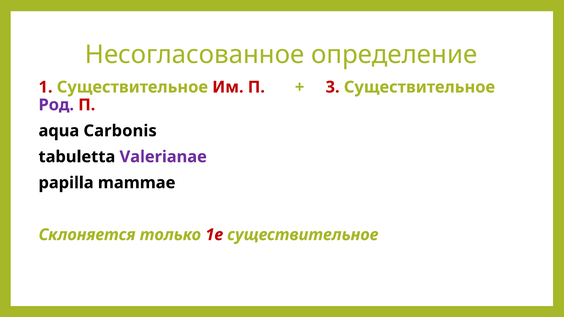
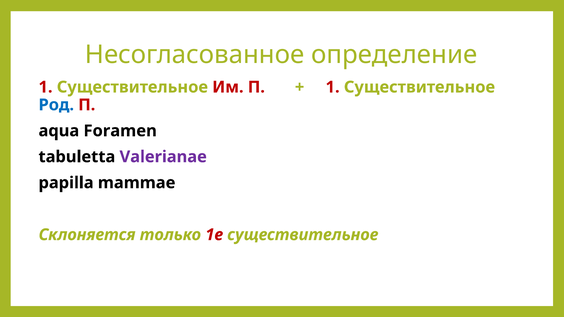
3: 3 -> 1 (333, 87)
Род colour: purple -> blue (56, 105)
Carbonis: Carbonis -> Foramen (120, 131)
